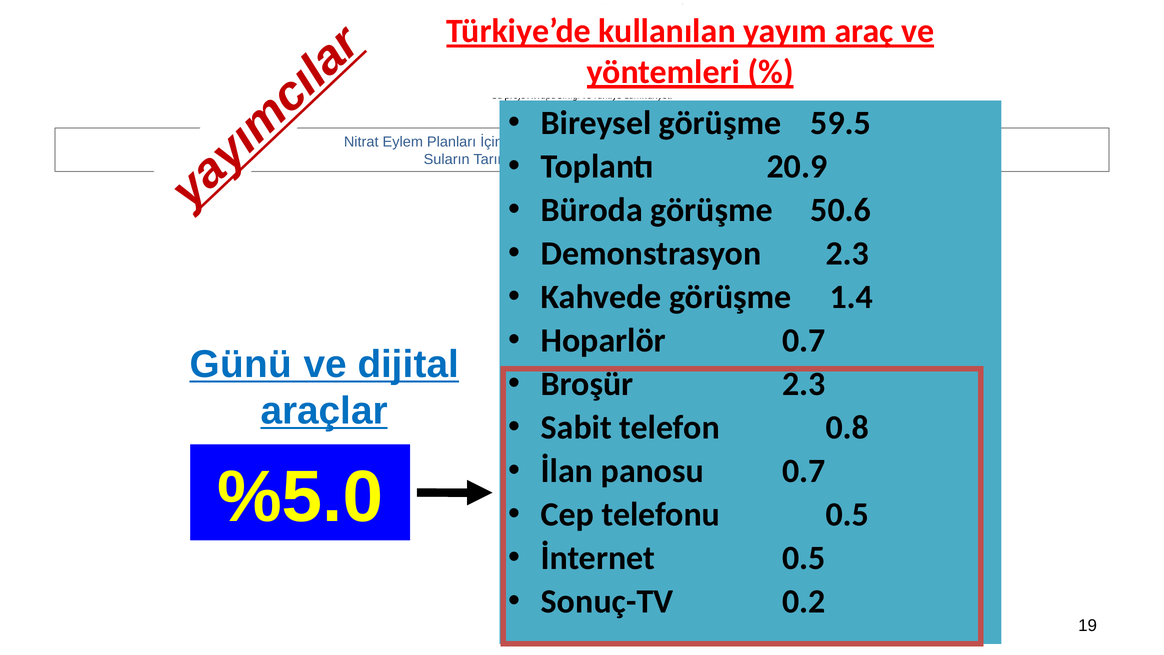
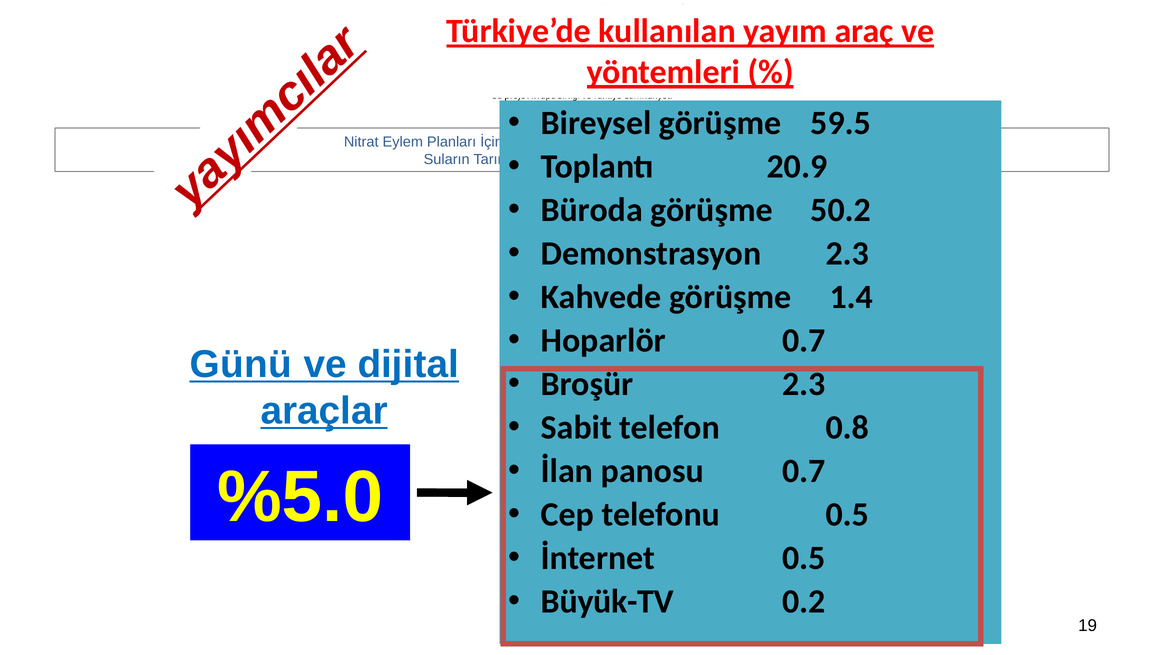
50.6: 50.6 -> 50.2 (841, 210)
Sonuç-TV: Sonuç-TV -> Büyük-TV (607, 601)
